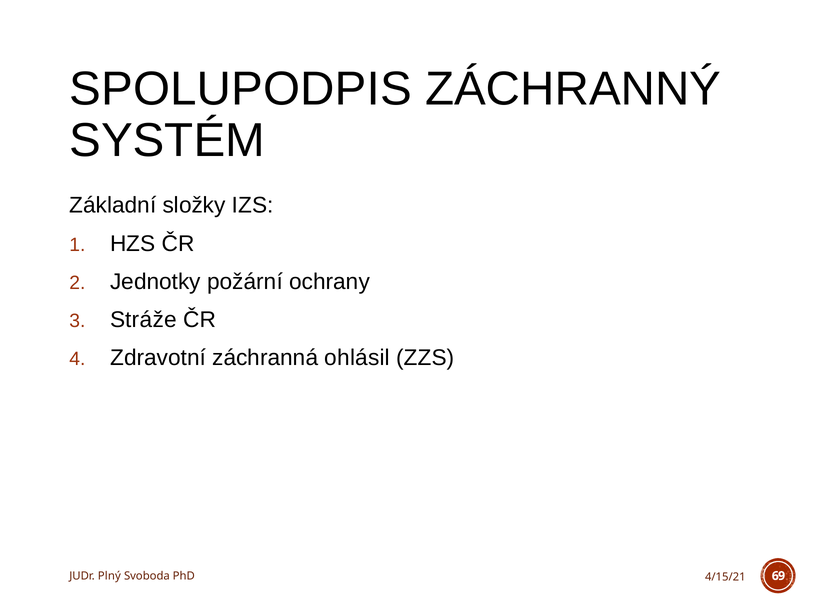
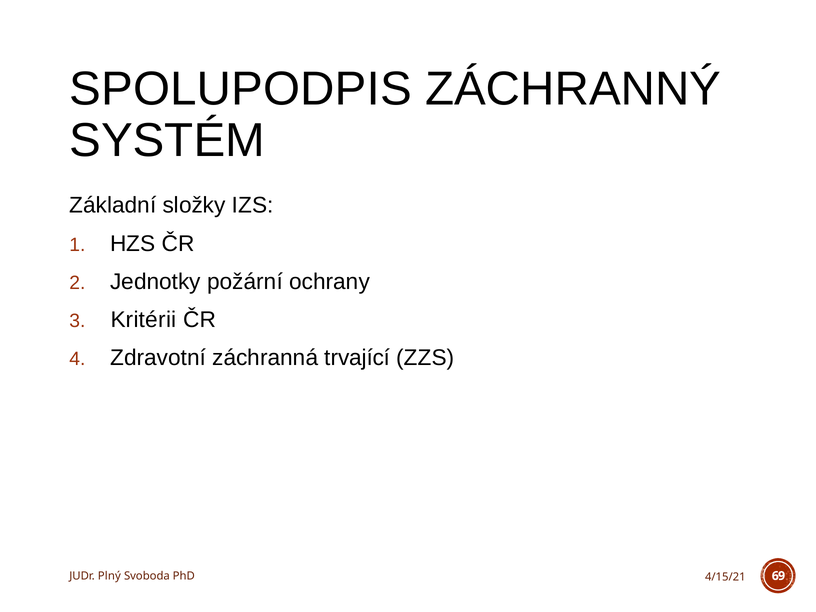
Stráže: Stráže -> Kritérii (143, 320)
ohlásil: ohlásil -> trvající (357, 358)
